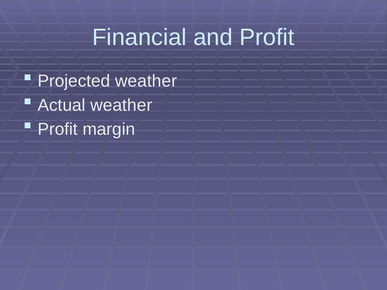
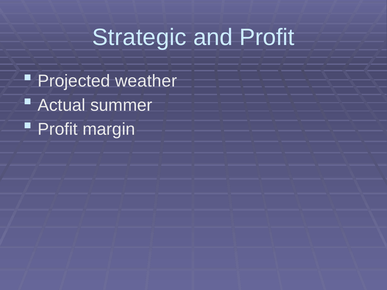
Financial: Financial -> Strategic (139, 37)
Actual weather: weather -> summer (121, 105)
